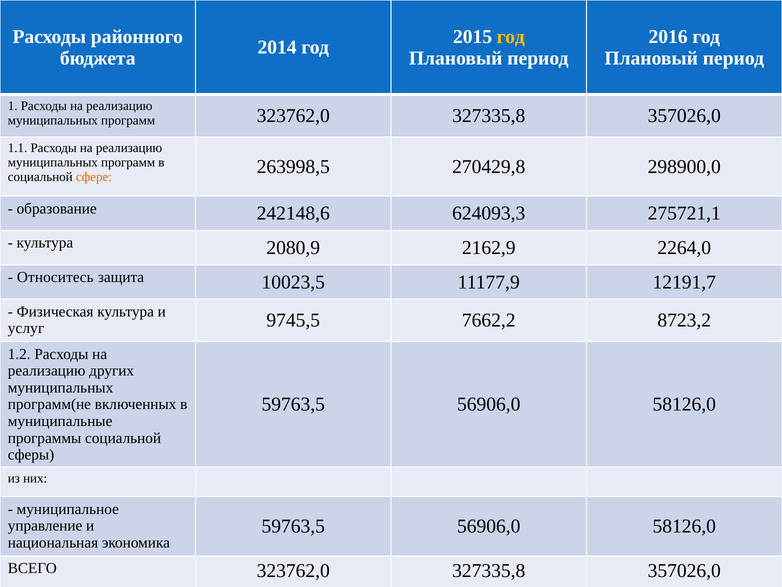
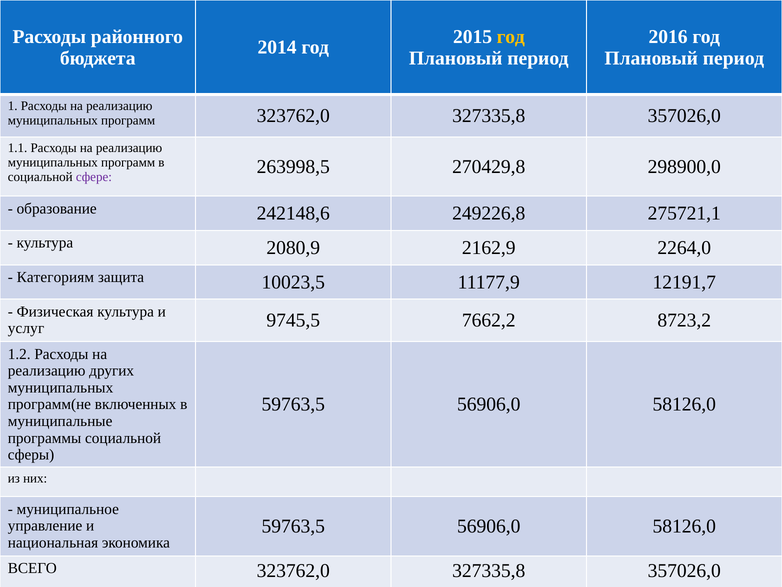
сфере colour: orange -> purple (94, 177)
624093,3: 624093,3 -> 249226,8 (489, 213)
Относитесь: Относитесь -> Категориям (55, 277)
